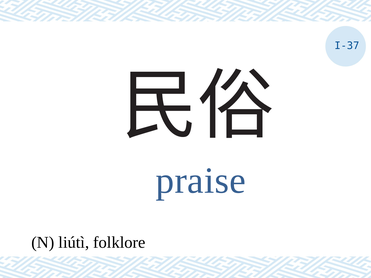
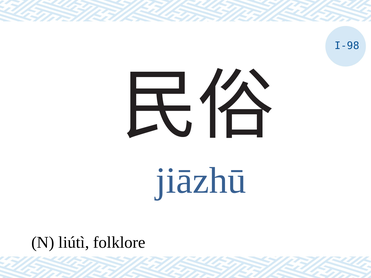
I-37: I-37 -> I-98 (347, 46)
praise: praise -> jiāzhū (201, 181)
